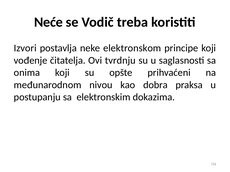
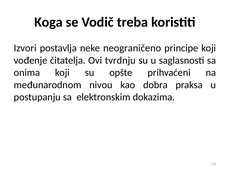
Neće: Neće -> Koga (48, 22)
elektronskom: elektronskom -> neograničeno (132, 48)
